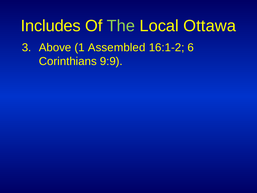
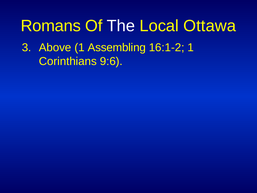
Includes: Includes -> Romans (51, 26)
The colour: light green -> white (121, 26)
Assembled: Assembled -> Assembling (117, 47)
16:1-2 6: 6 -> 1 (191, 47)
9:9: 9:9 -> 9:6 (111, 61)
